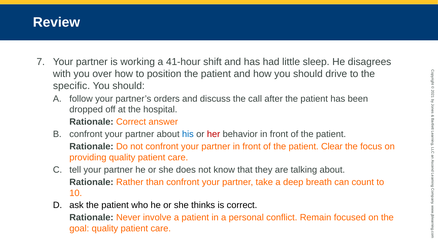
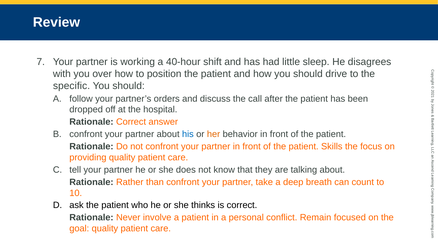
41-hour: 41-hour -> 40-hour (183, 62)
her colour: red -> orange (214, 134)
Clear: Clear -> Skills (332, 147)
